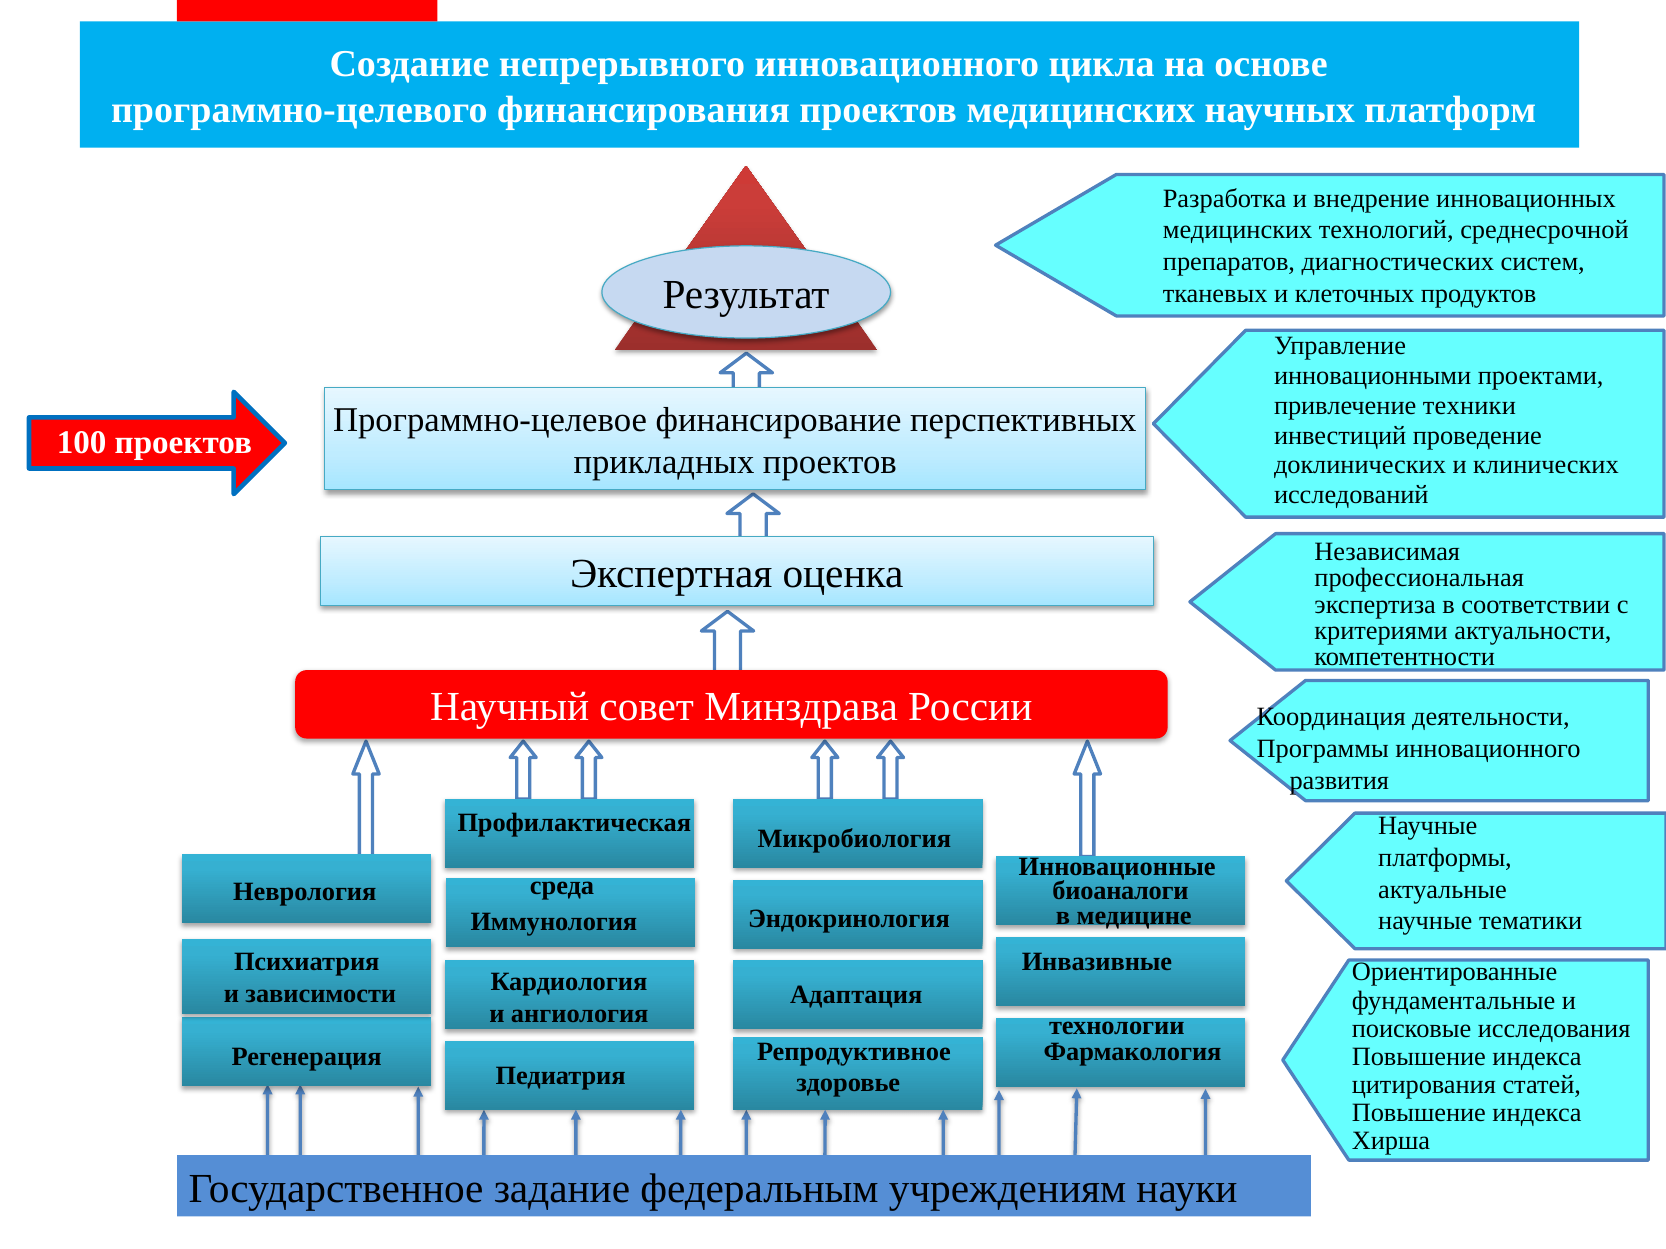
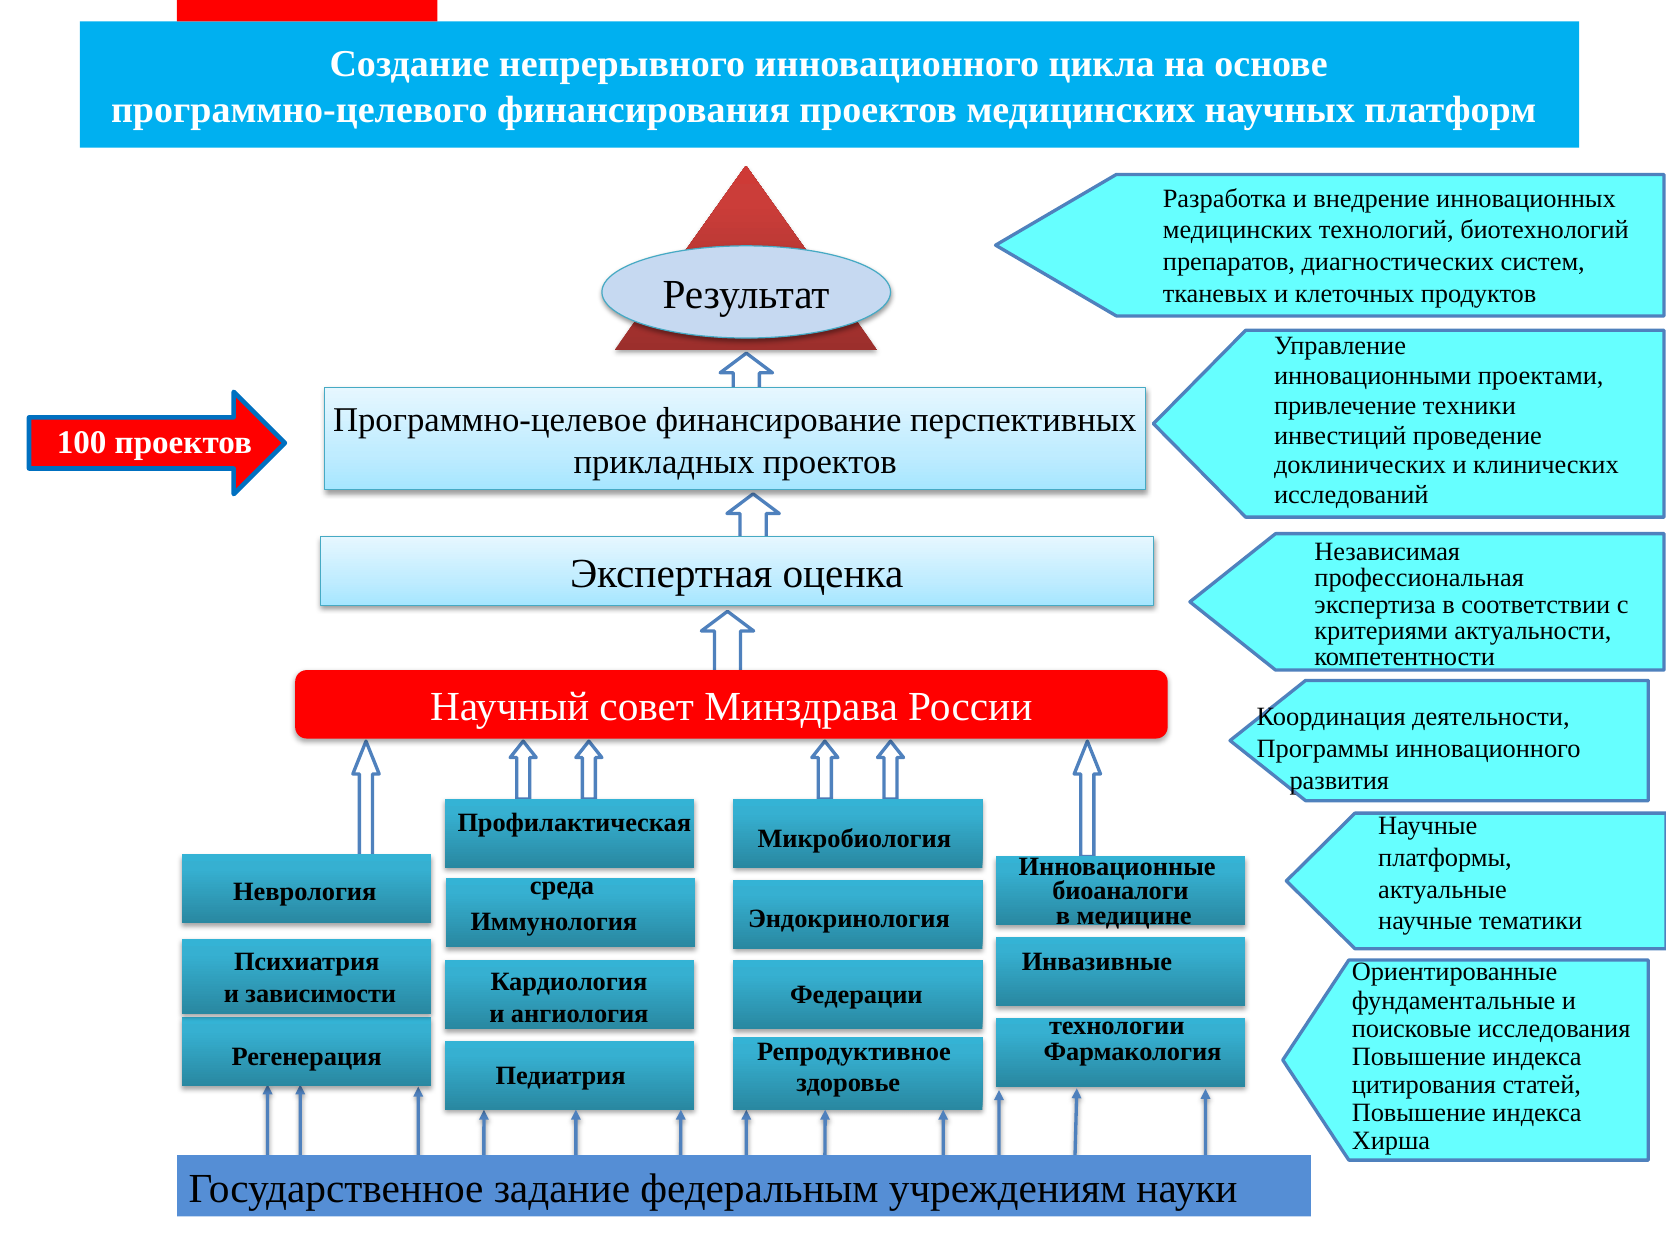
среднесрочной: среднесрочной -> биотехнологий (1545, 230)
Адаптация: Адаптация -> Федерации (856, 995)
